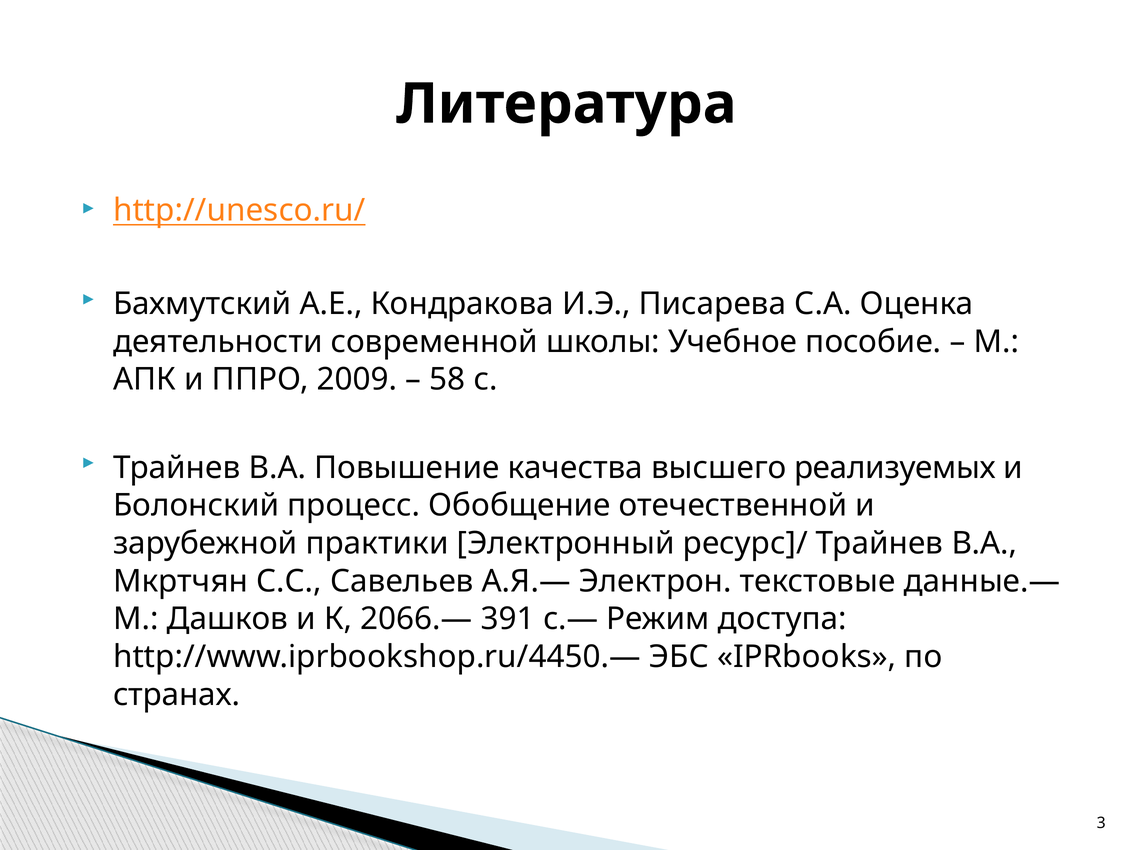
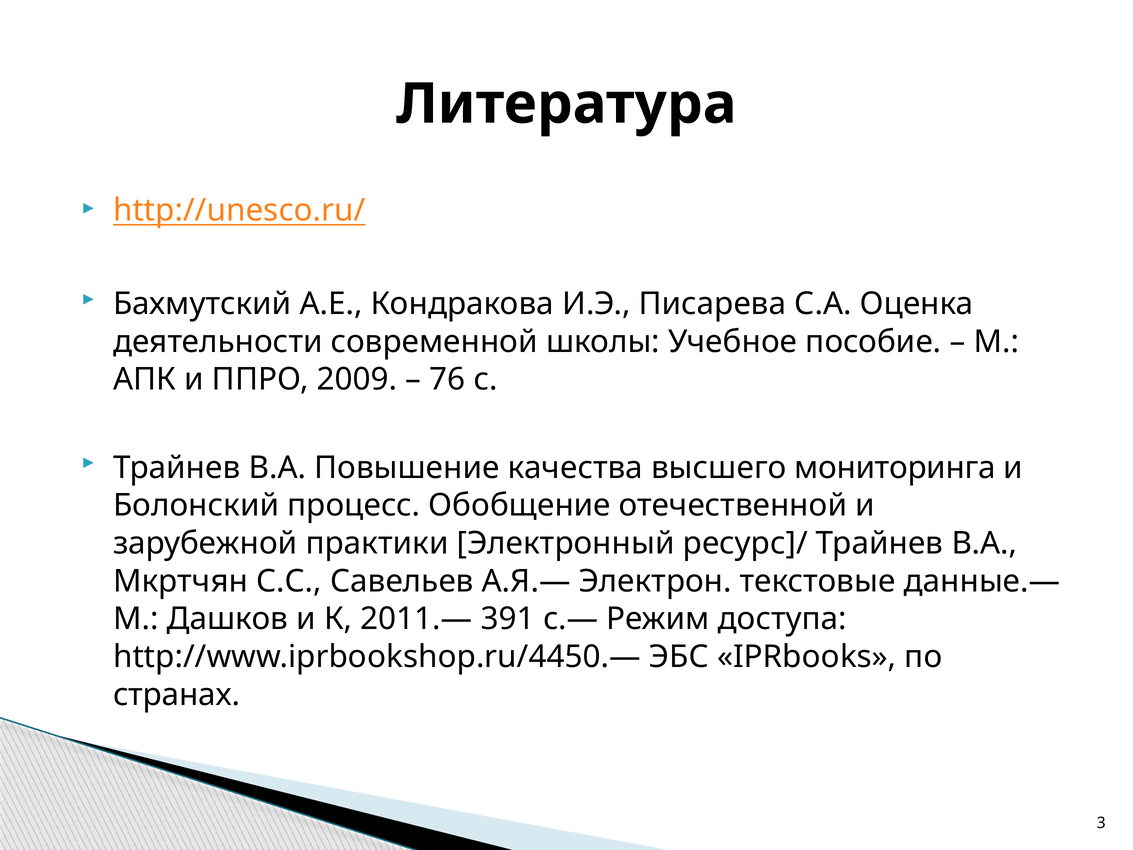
58: 58 -> 76 (447, 379)
реализуемых: реализуемых -> мониторинга (895, 468)
2066.—: 2066.— -> 2011.— (416, 619)
